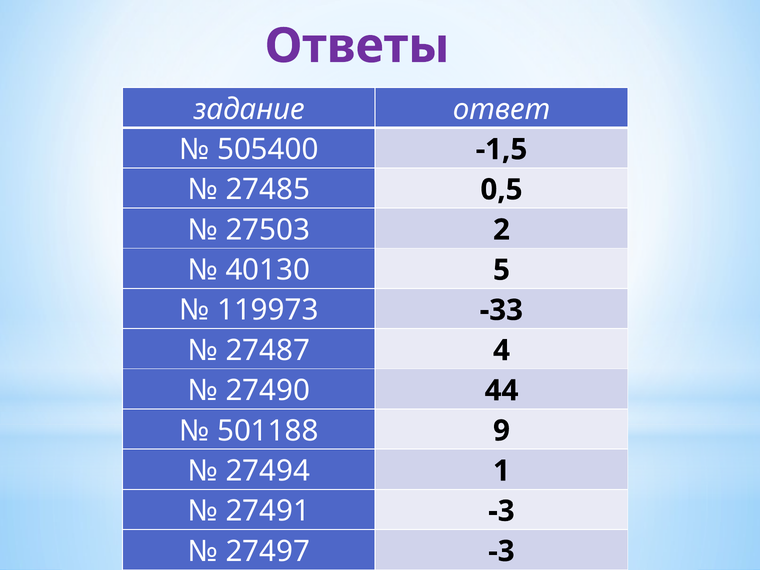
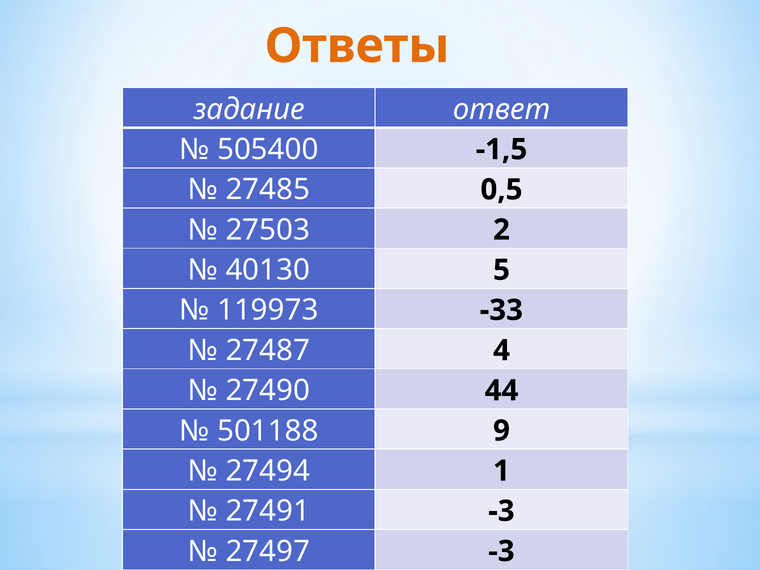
Ответы colour: purple -> orange (357, 46)
